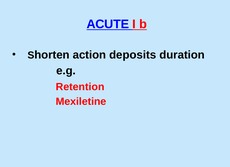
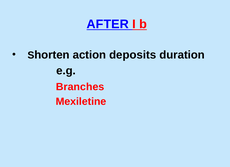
ACUTE: ACUTE -> AFTER (108, 24)
Retention: Retention -> Branches (80, 87)
